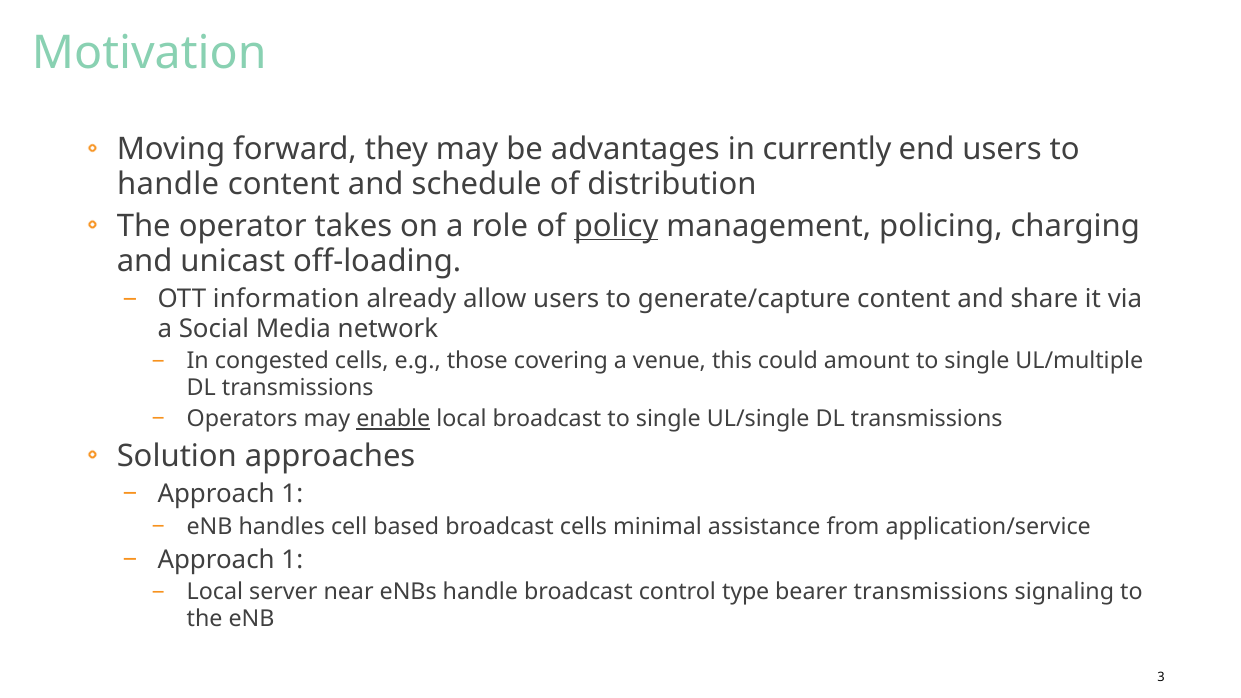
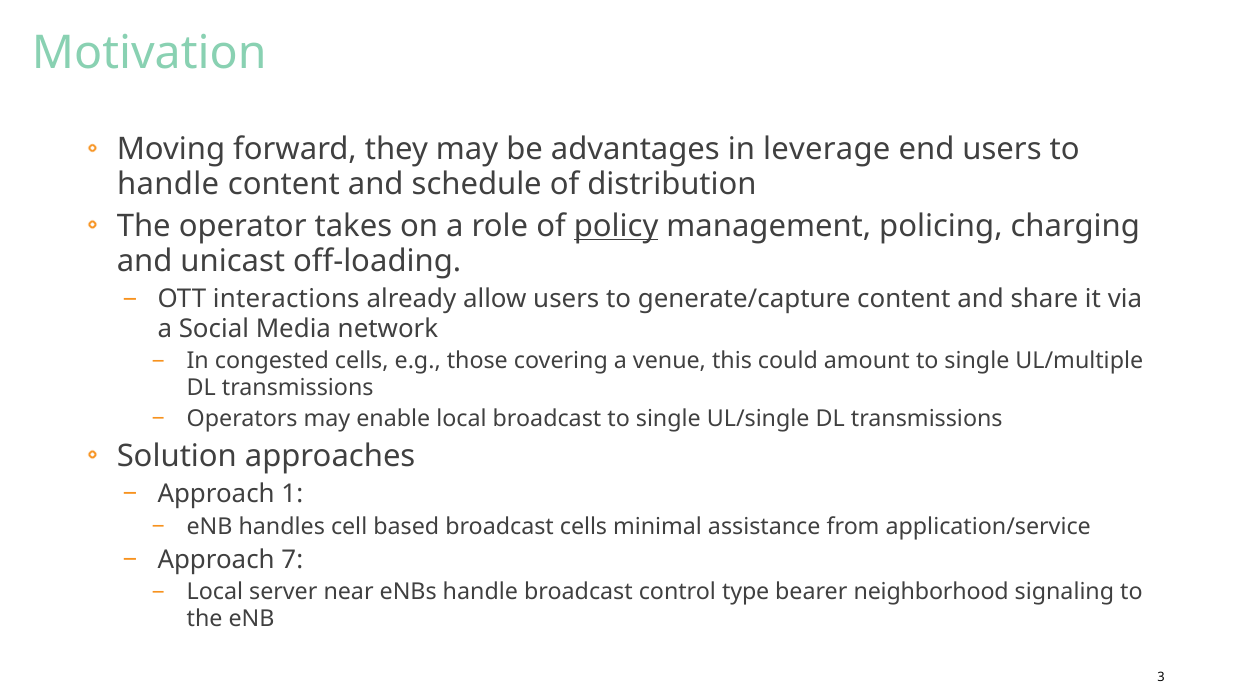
currently: currently -> leverage (827, 149)
information: information -> interactions (286, 299)
enable underline: present -> none (393, 419)
1: 1 -> 7 (292, 560)
bearer transmissions: transmissions -> neighborhood (931, 592)
